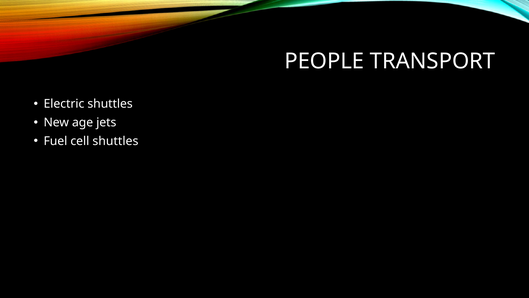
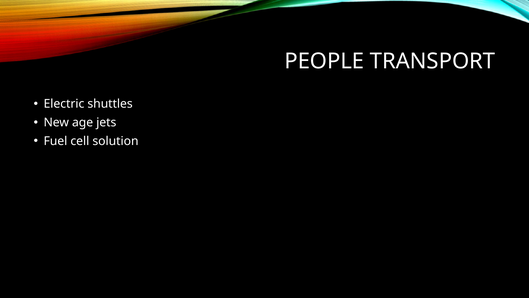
cell shuttles: shuttles -> solution (115, 141)
